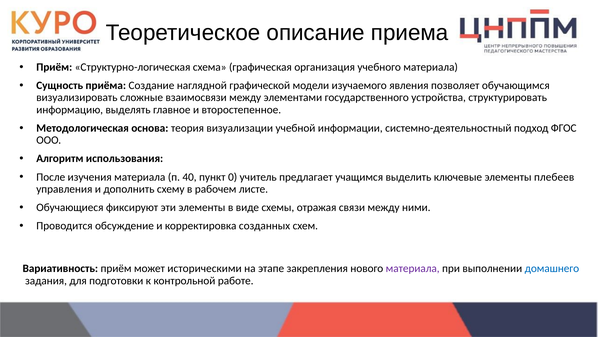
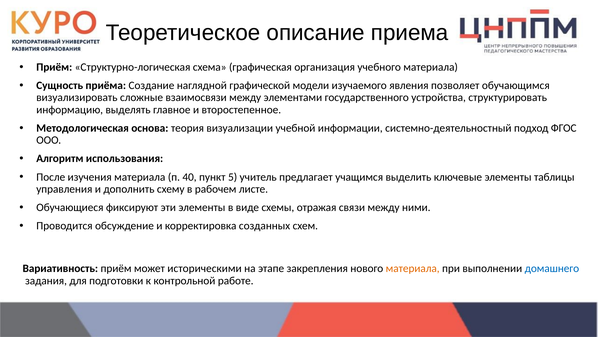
0: 0 -> 5 (233, 177)
плебеев: плебеев -> таблицы (554, 177)
материала colour: purple -> orange (413, 268)
